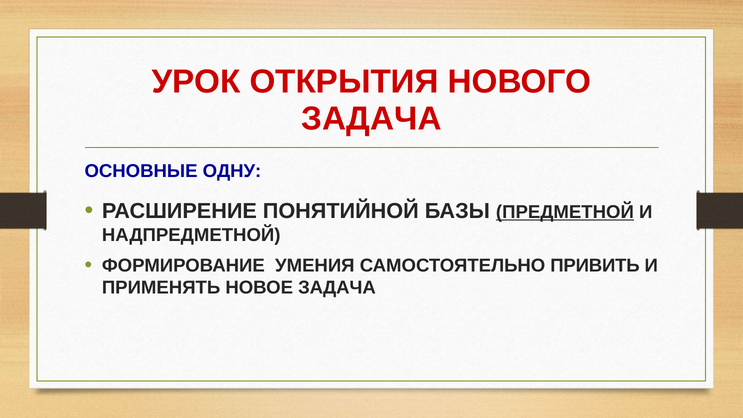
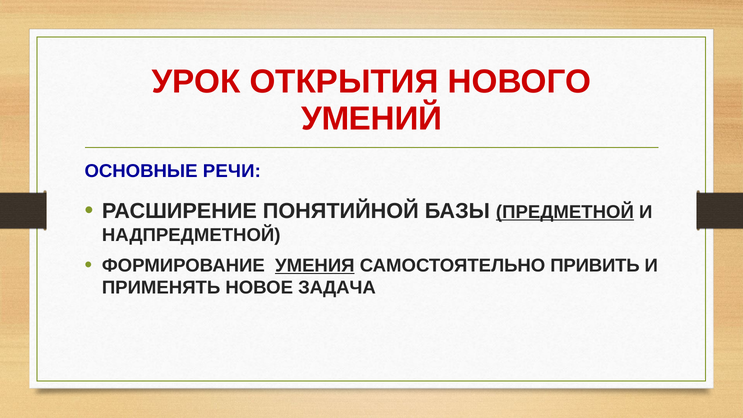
ЗАДАЧА: ЗАДАЧА -> УМЕНИЙ (372, 119)
ОДНУ: ОДНУ -> РЕЧИ (232, 171)
УМЕНИЯ underline: none -> present (315, 266)
